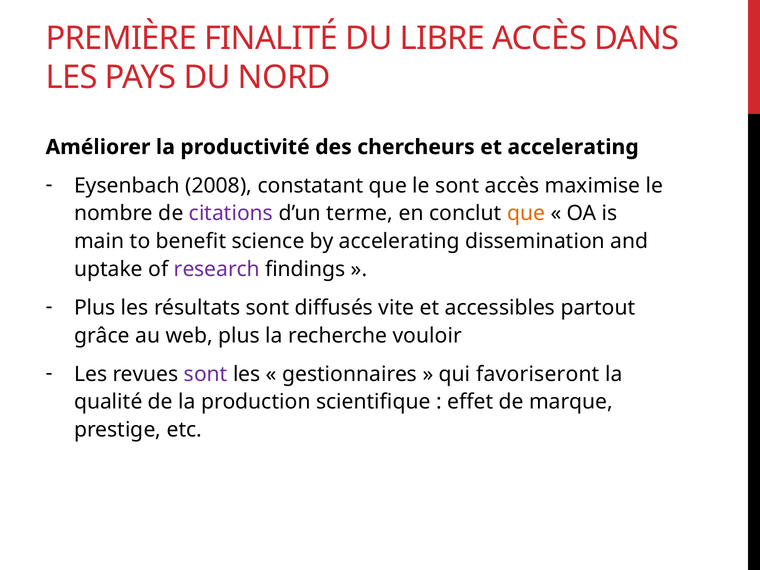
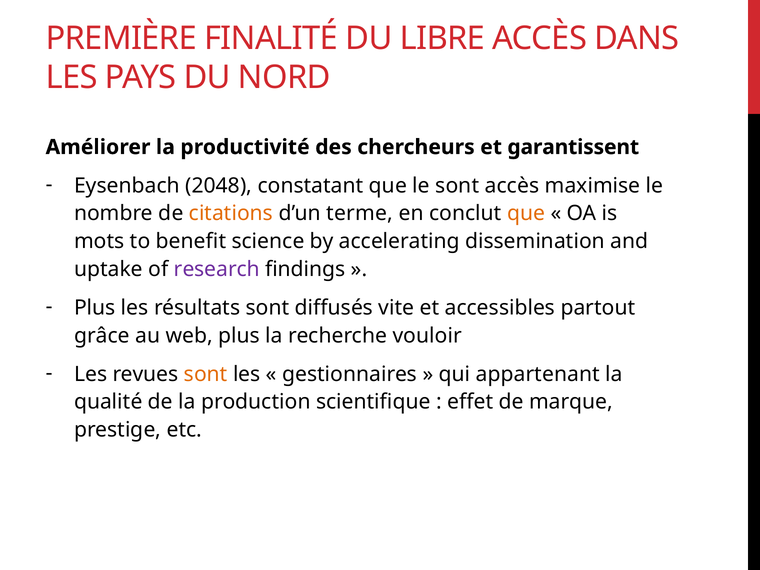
et accelerating: accelerating -> garantissent (573, 147)
2008: 2008 -> 2048 (219, 186)
citations colour: purple -> orange (231, 213)
main: main -> mots (99, 241)
sont colour: purple -> orange (206, 374)
favoriseront: favoriseront -> appartenant (538, 374)
